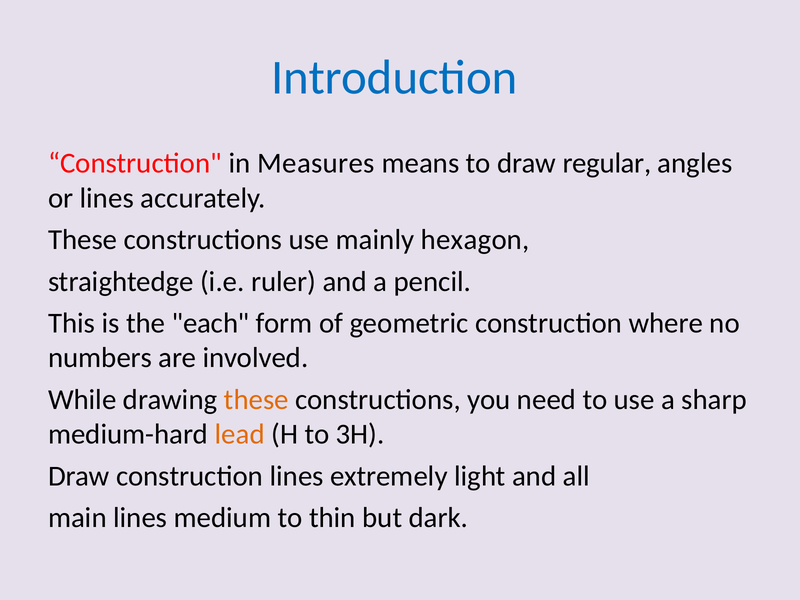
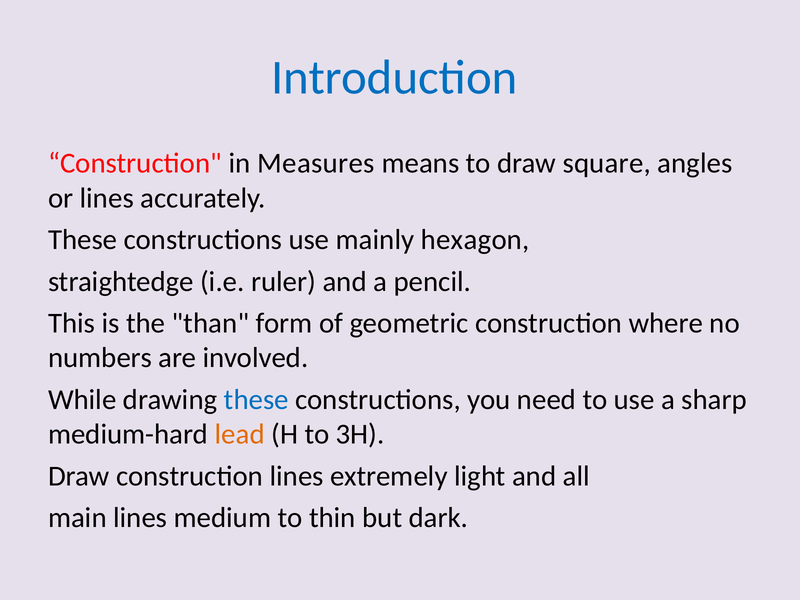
regular: regular -> square (607, 163)
each: each -> than (211, 323)
these colour: orange -> blue (256, 400)
